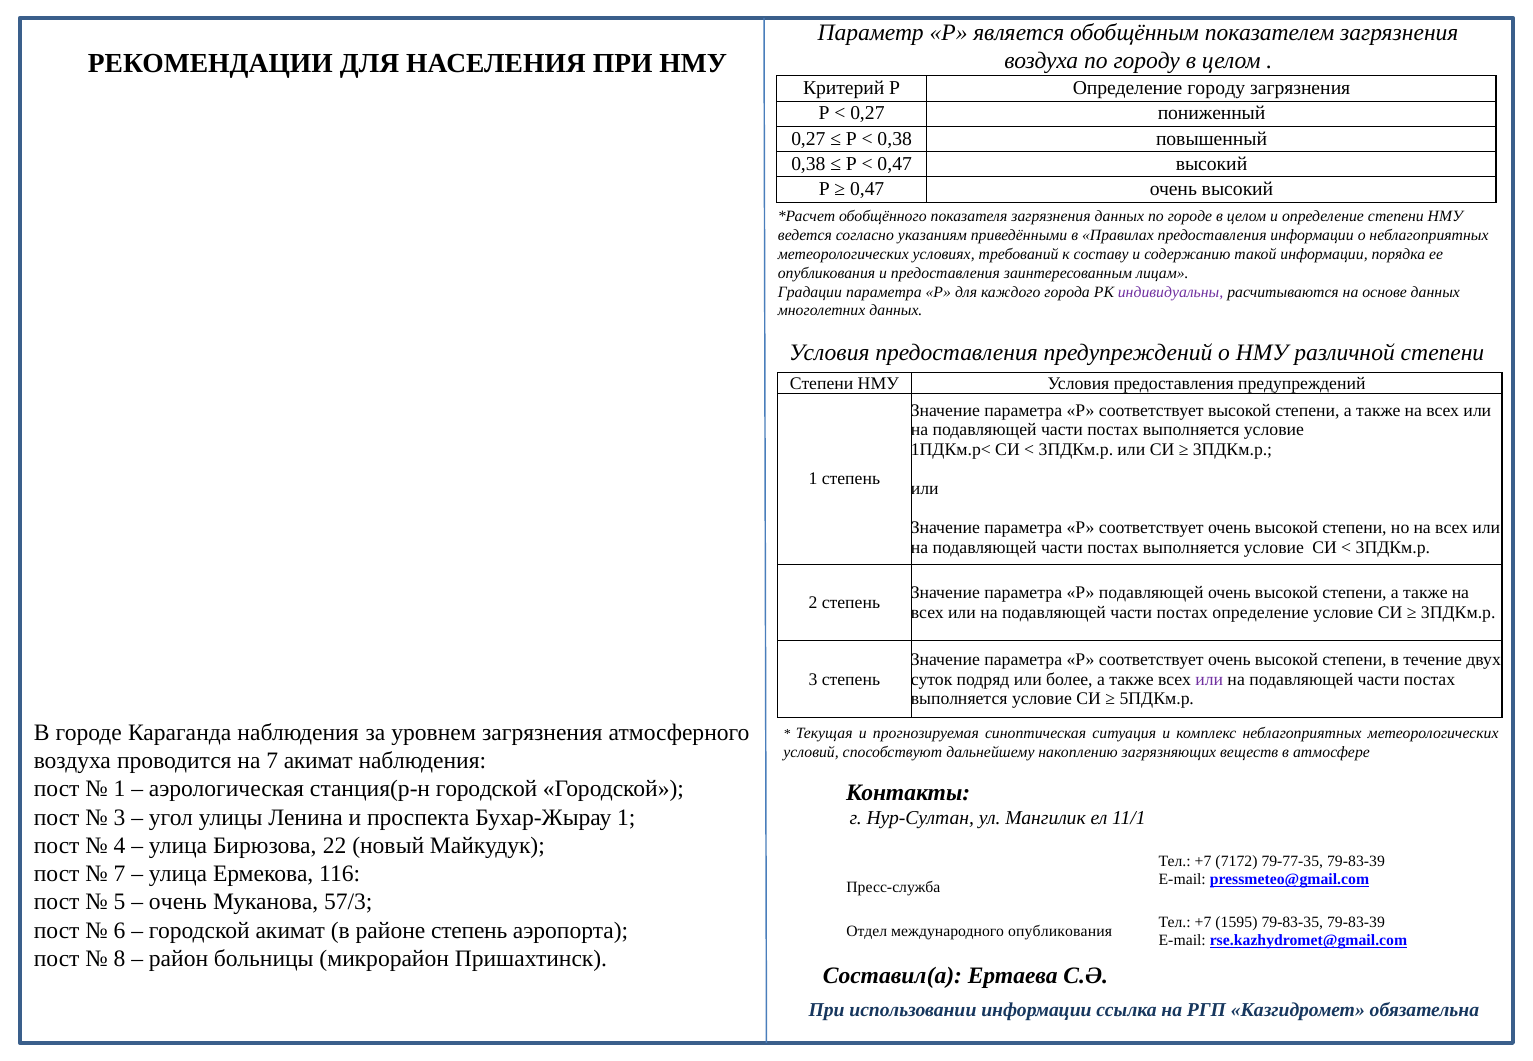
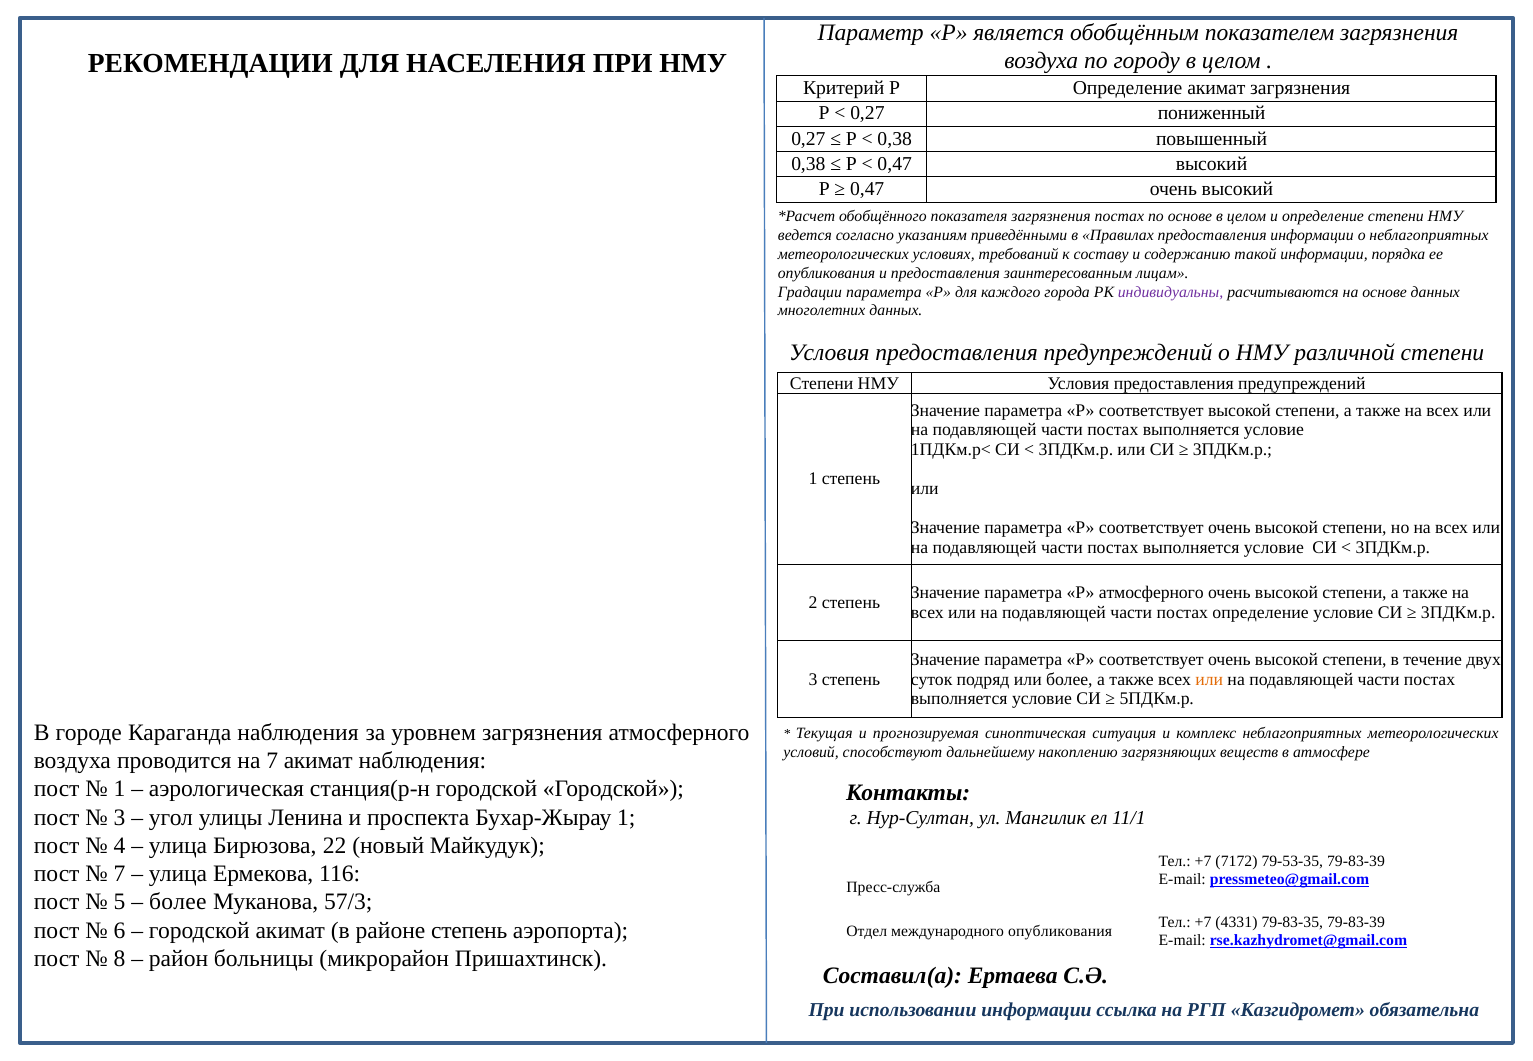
Определение городу: городу -> акимат (1216, 88)
загрязнения данных: данных -> постах (1119, 217)
по городе: городе -> основе (1190, 217)
Р подавляющей: подавляющей -> атмосферного (1151, 593)
или colour: purple -> orange (1209, 679)
79-77-35: 79-77-35 -> 79-53-35 (1292, 862)
очень: очень -> более (178, 902)
1595: 1595 -> 4331 (1236, 923)
